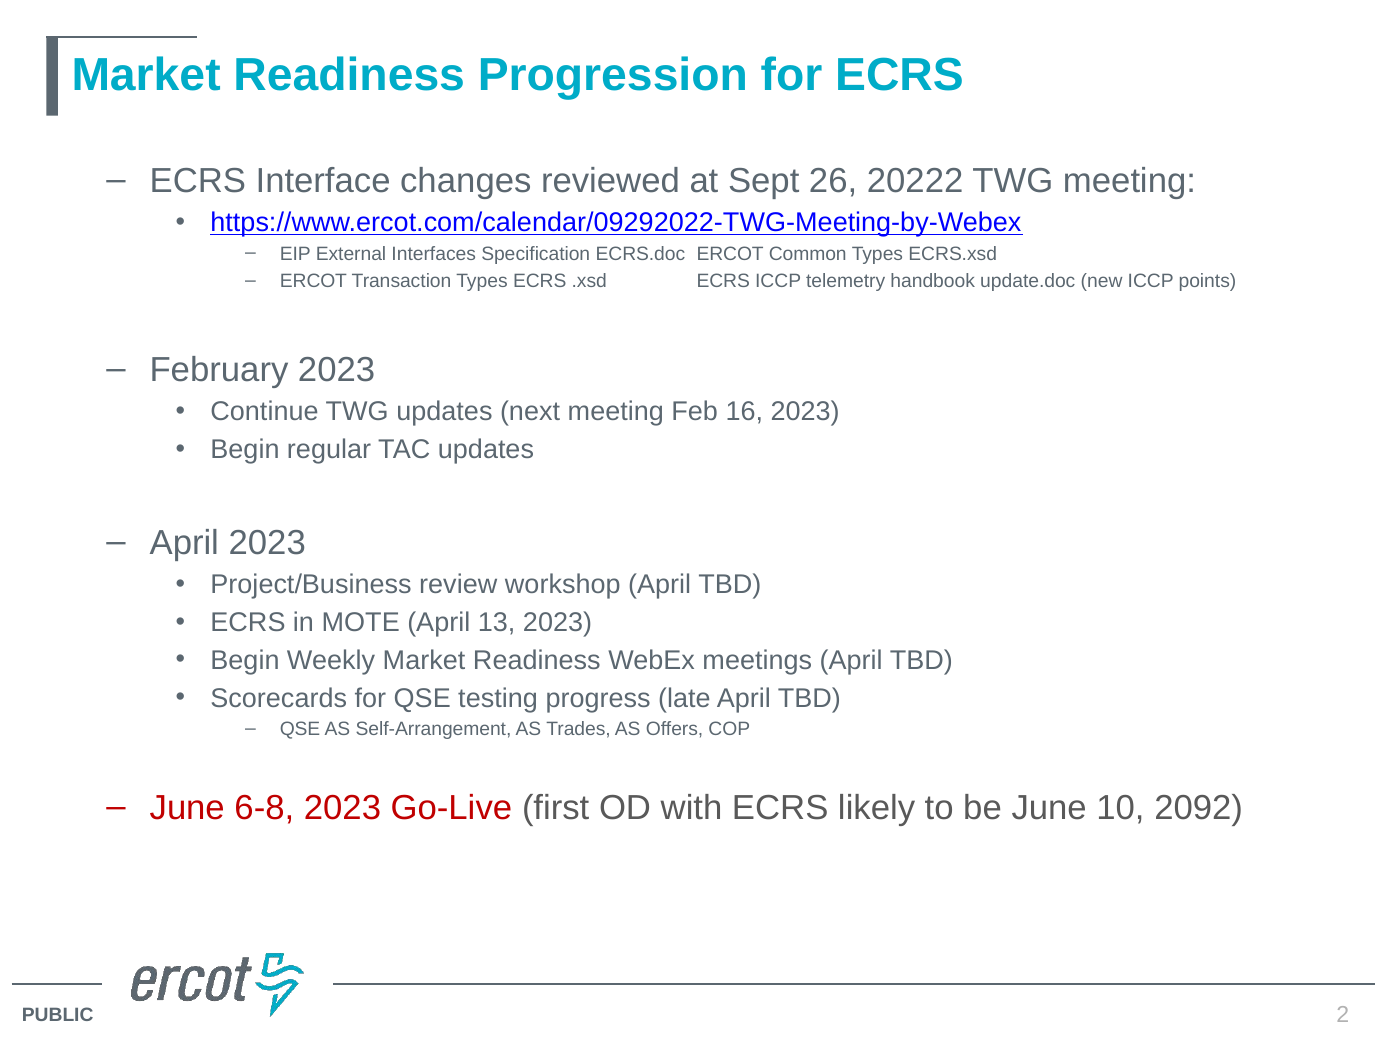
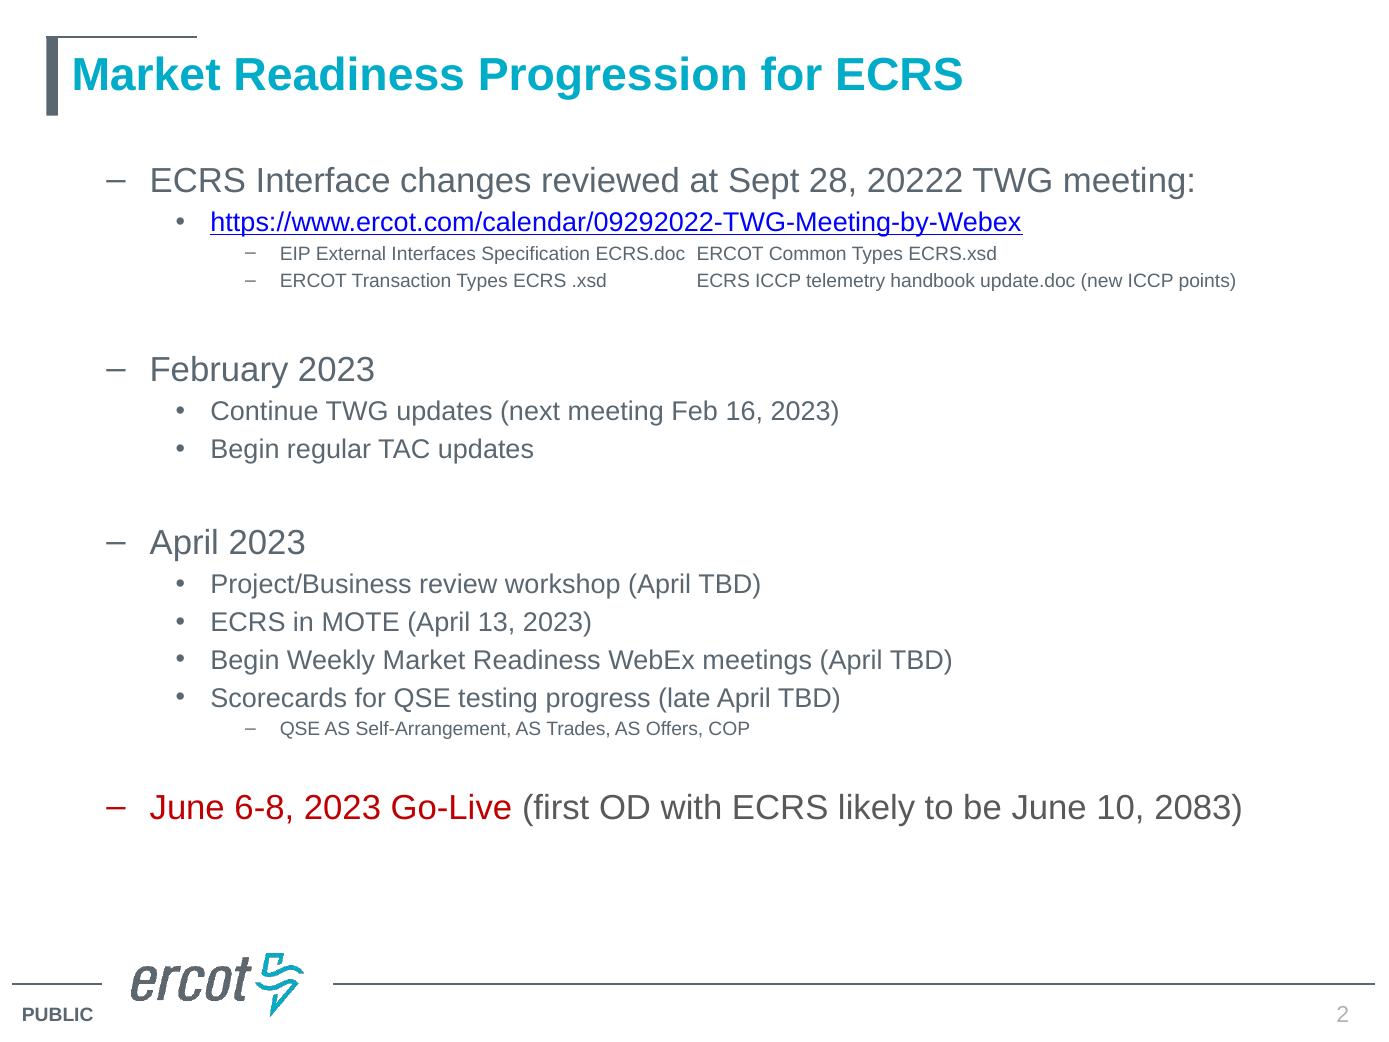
26: 26 -> 28 (833, 181)
2092: 2092 -> 2083 (1199, 808)
